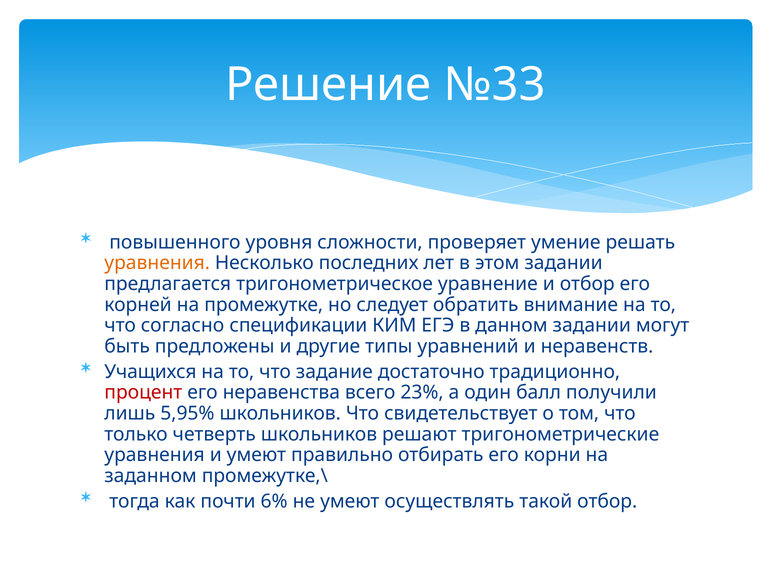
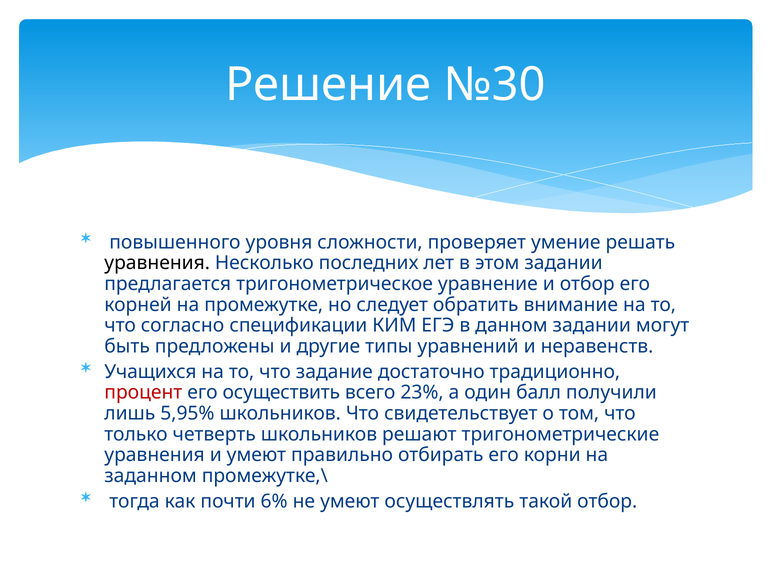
№33: №33 -> №30 (495, 85)
уравнения colour: orange -> black (157, 263)
неравенства: неравенства -> осуществить (281, 393)
